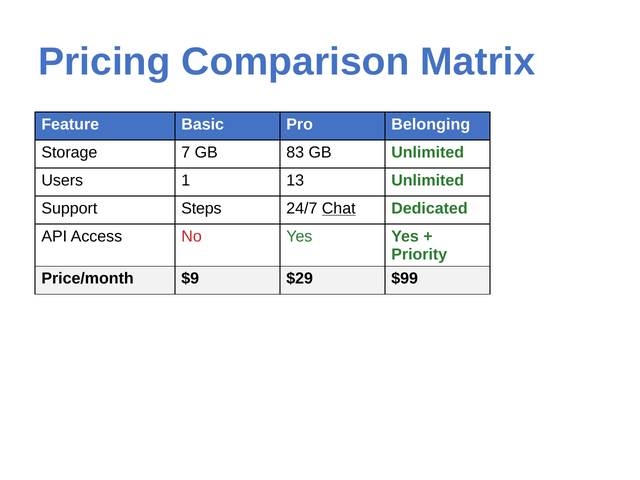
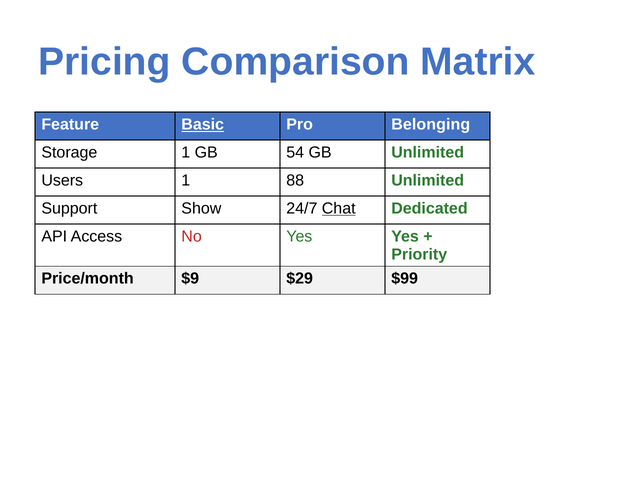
Basic underline: none -> present (203, 124)
Storage 7: 7 -> 1 (186, 152)
83: 83 -> 54 (295, 152)
13: 13 -> 88 (295, 180)
Steps: Steps -> Show (201, 208)
